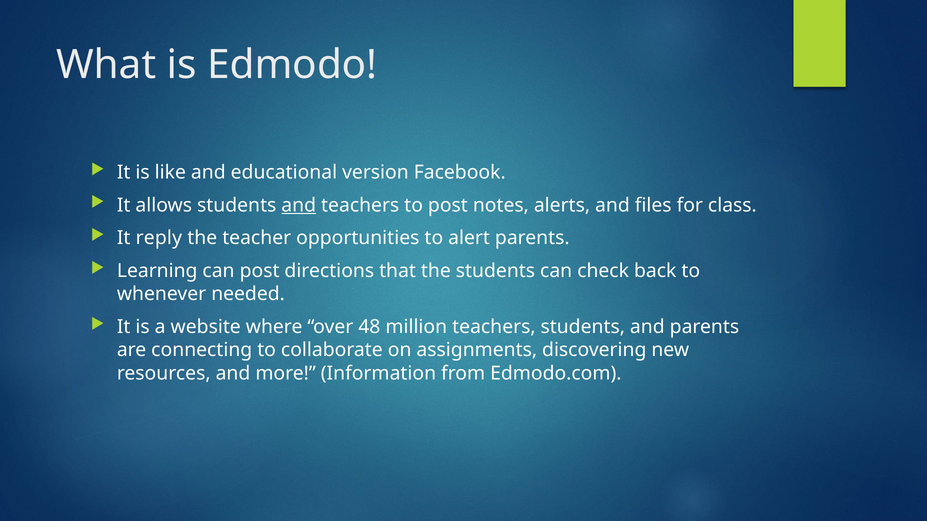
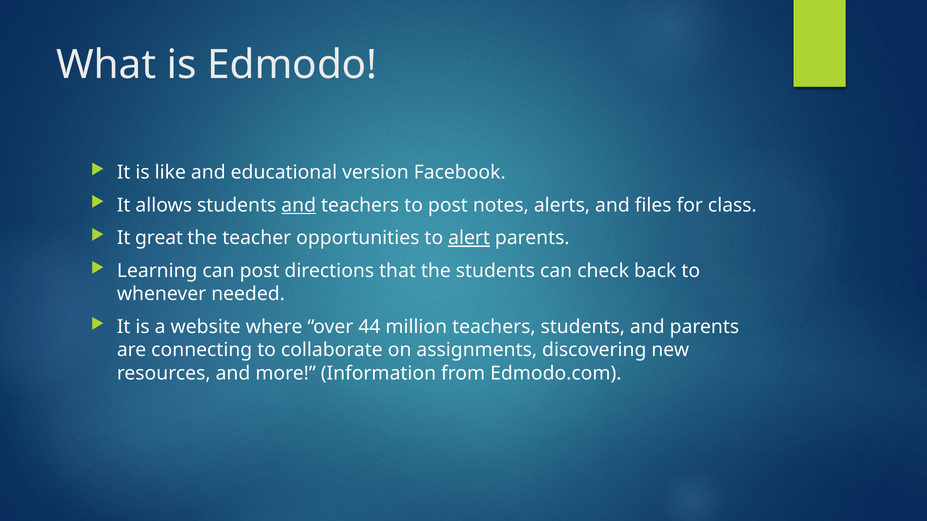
reply: reply -> great (159, 238)
alert underline: none -> present (469, 238)
48: 48 -> 44 (369, 327)
